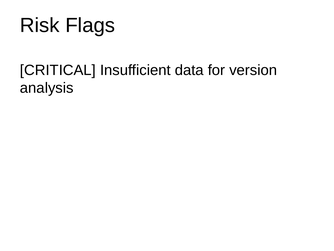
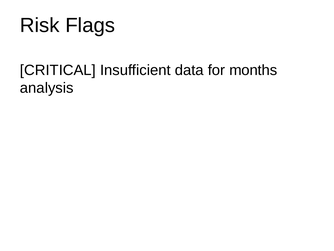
version: version -> months (253, 70)
